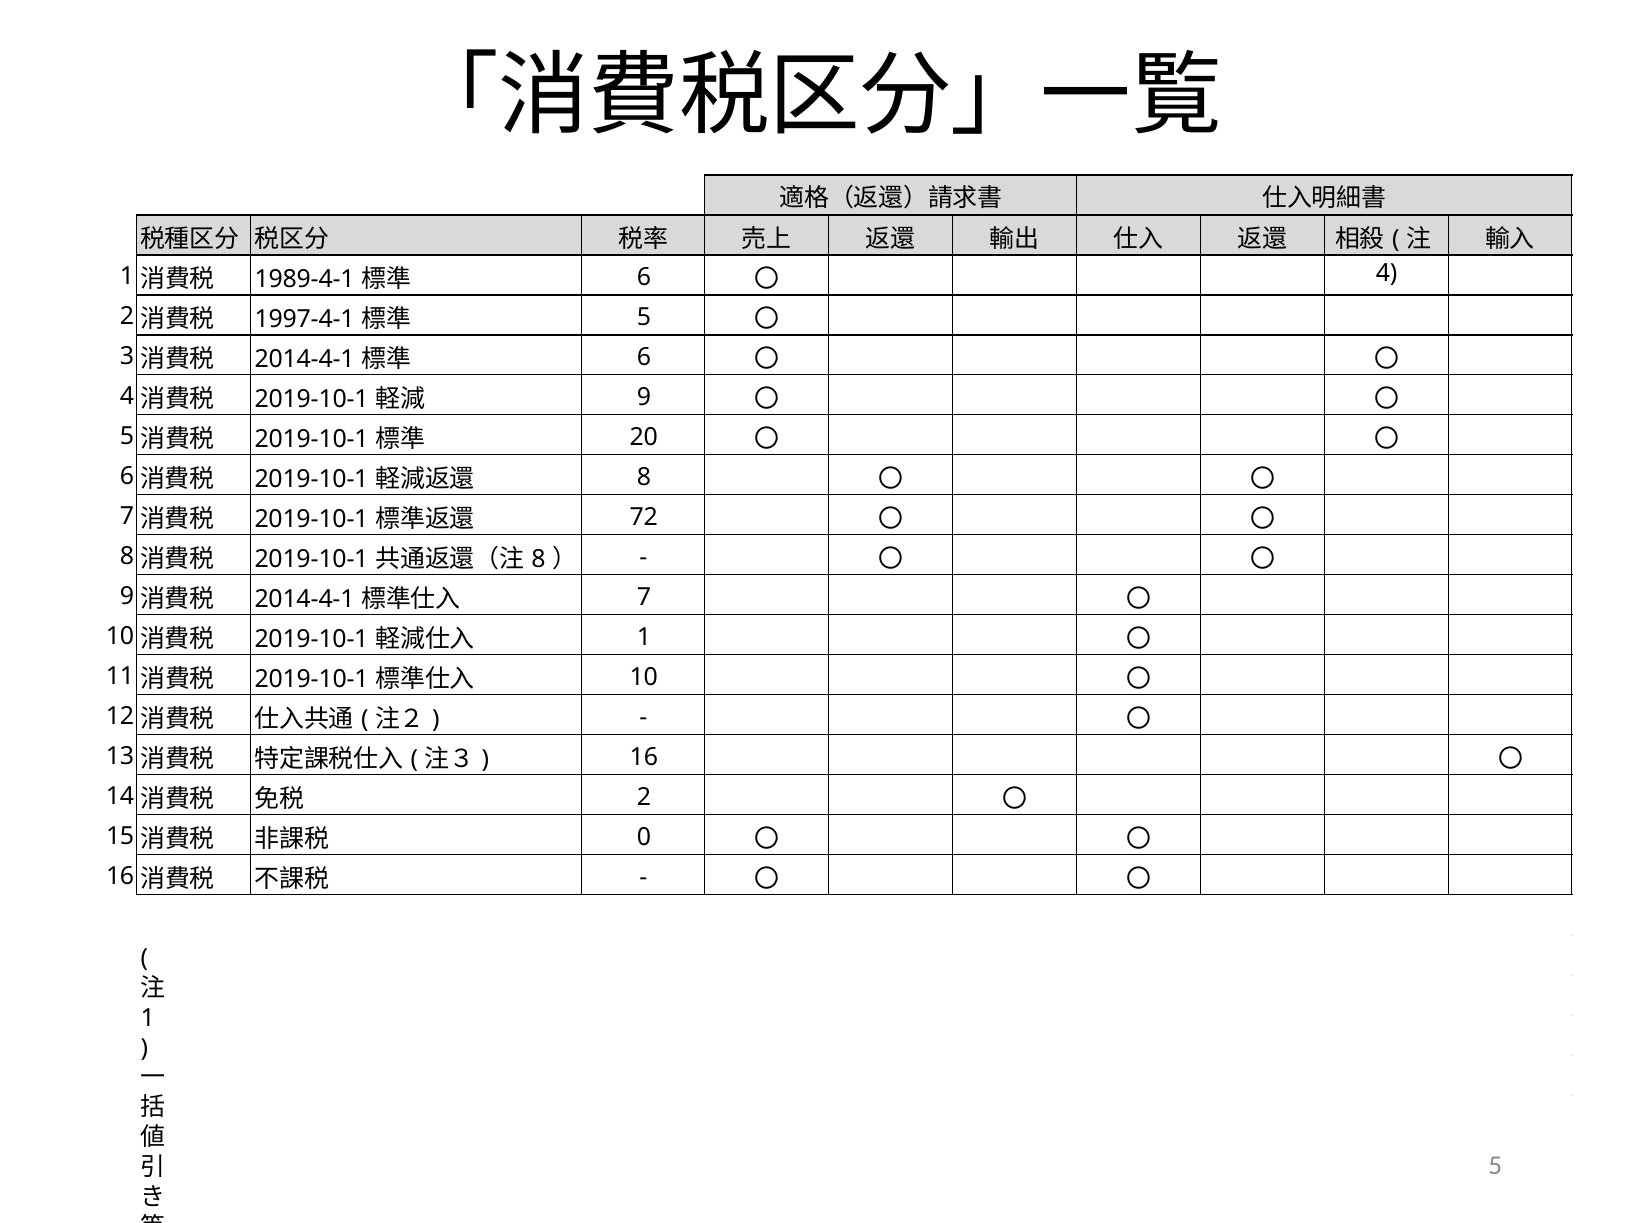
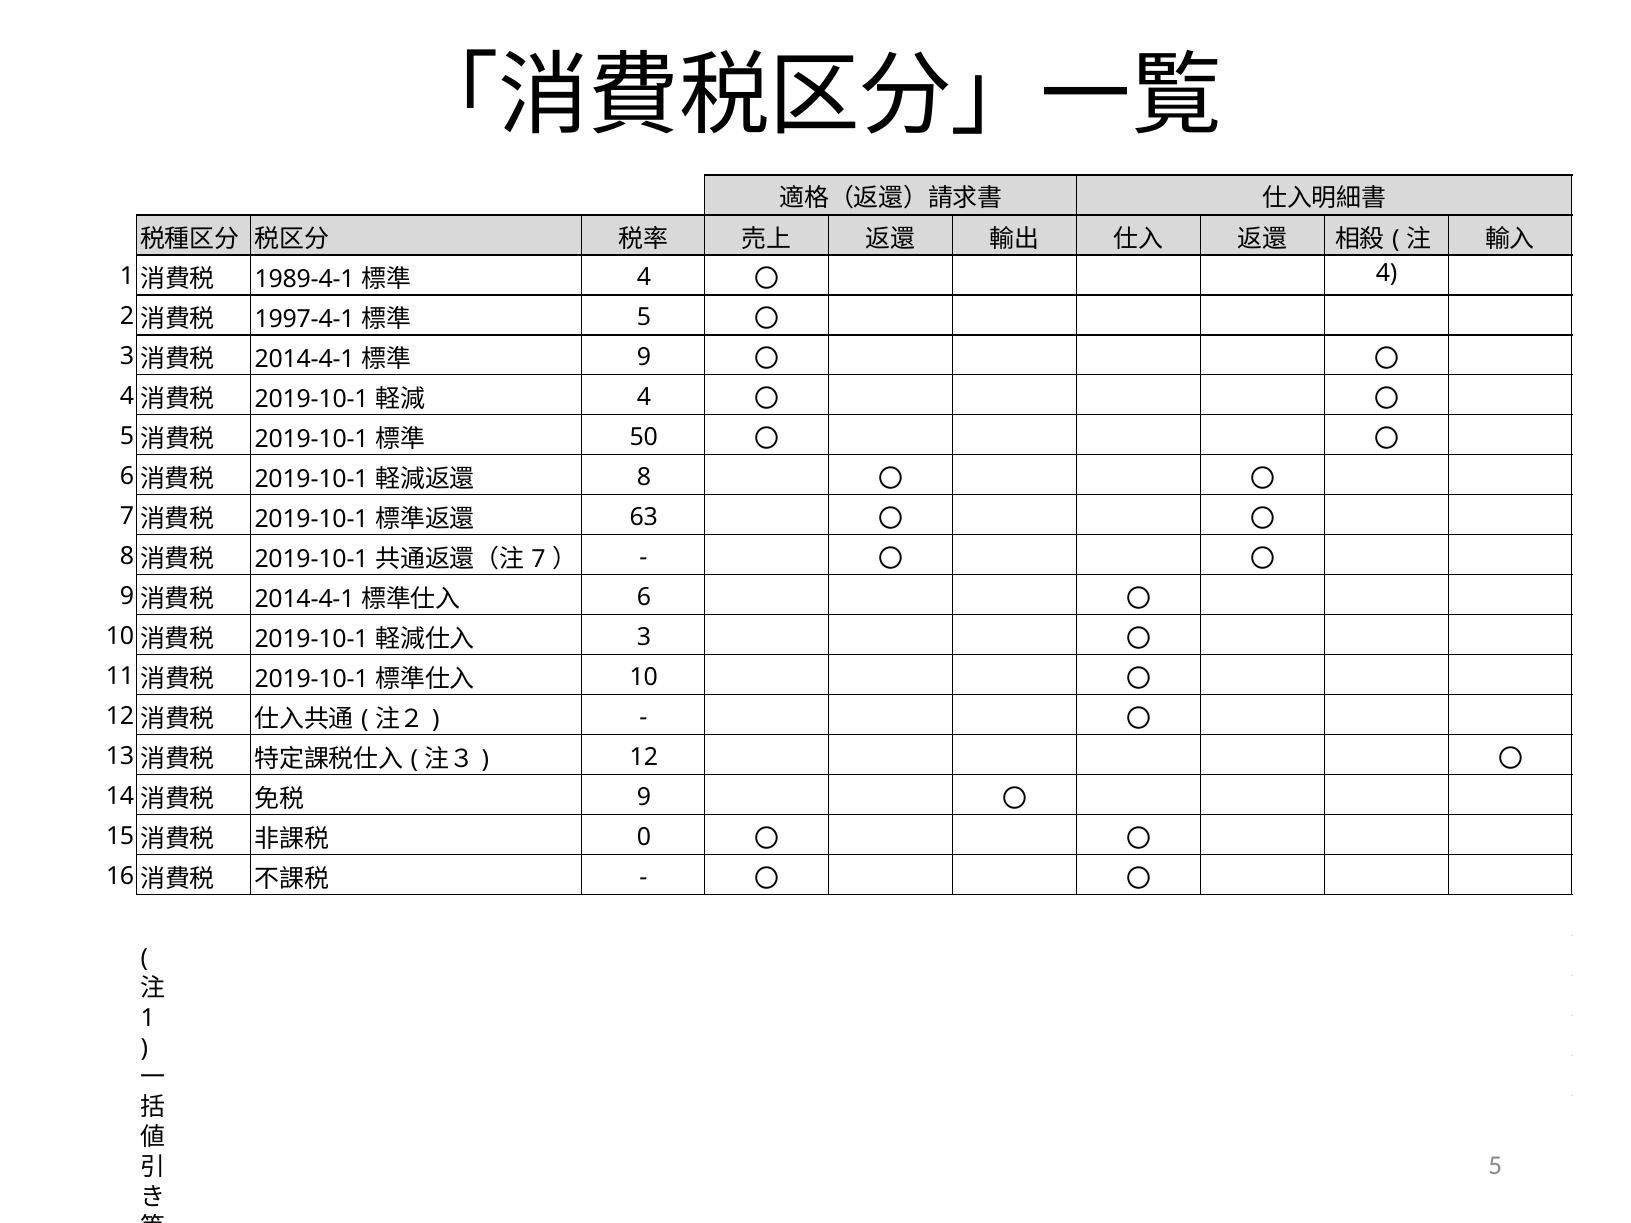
6: 6 -> 4 (644, 277)
6: 6 -> 9 (644, 357)
9: 9 -> 4 (644, 397)
20: 20 -> 50 (644, 437)
72: 72 -> 63 (644, 517)
8: 8 -> 7 (539, 560)
7: 7 -> 6 (644, 597)
1: 1 -> 3 (644, 637)
16: 16 -> 12 (644, 757)
2: 2 -> 9 (644, 797)
